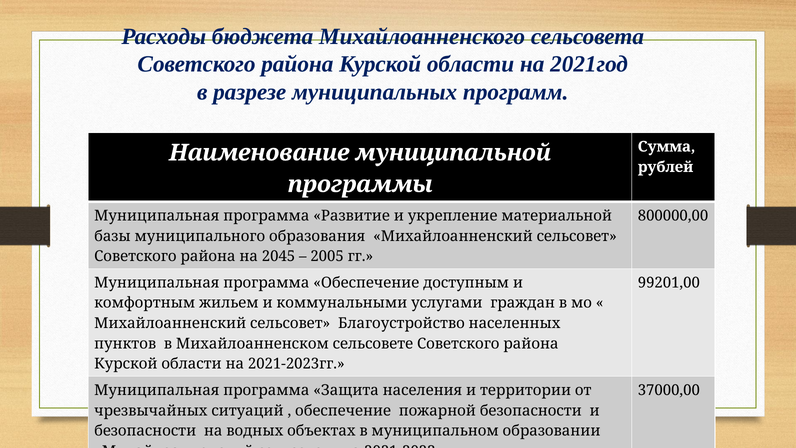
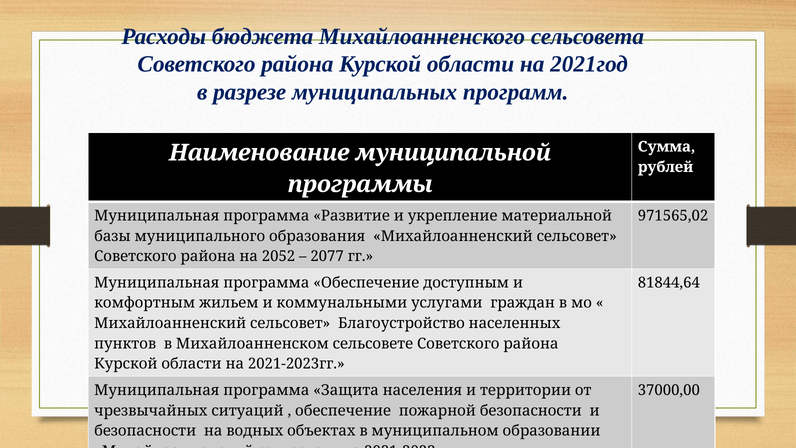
800000,00: 800000,00 -> 971565,02 (673, 216)
2045: 2045 -> 2052 (279, 256)
2005: 2005 -> 2077 (327, 256)
99201,00: 99201,00 -> 81844,64 (669, 283)
